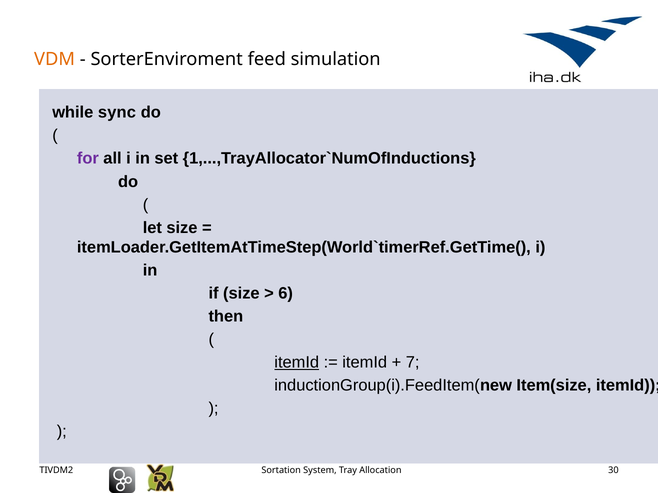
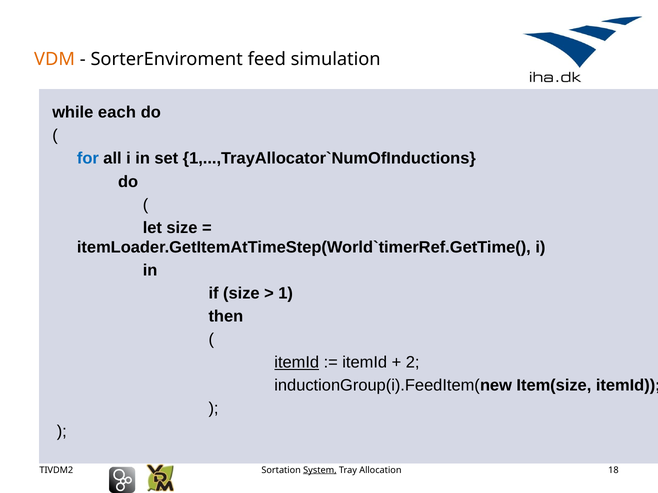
sync: sync -> each (117, 113)
for colour: purple -> blue (88, 159)
6: 6 -> 1 (286, 294)
7: 7 -> 2 (413, 363)
System underline: none -> present (320, 470)
30: 30 -> 18 (613, 470)
